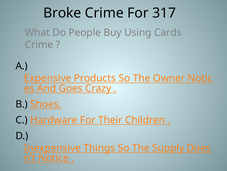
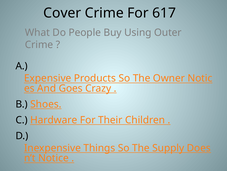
Broke: Broke -> Cover (62, 13)
317: 317 -> 617 (164, 13)
Cards: Cards -> Outer (168, 32)
